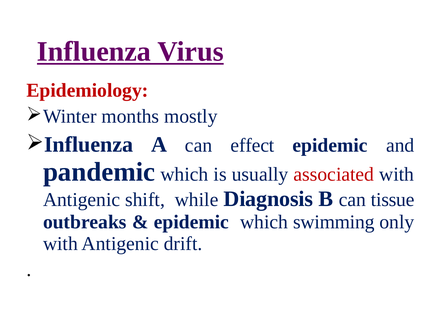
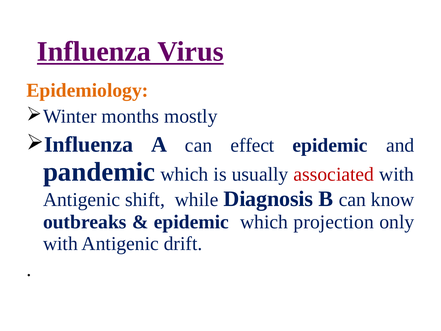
Epidemiology colour: red -> orange (87, 90)
tissue: tissue -> know (393, 200)
swimming: swimming -> projection (334, 222)
